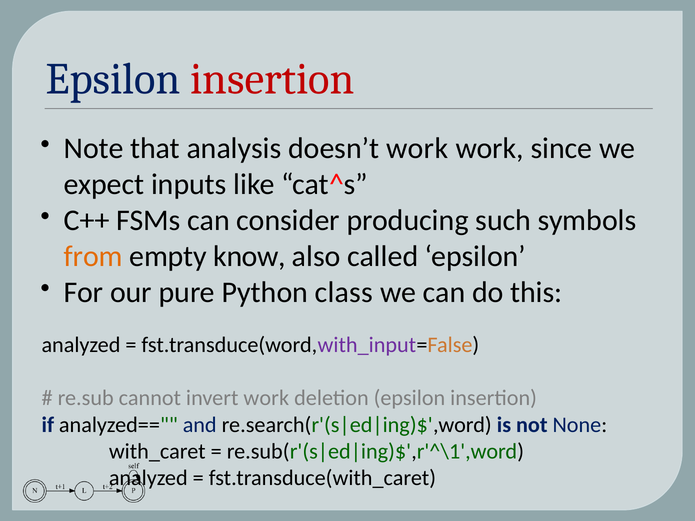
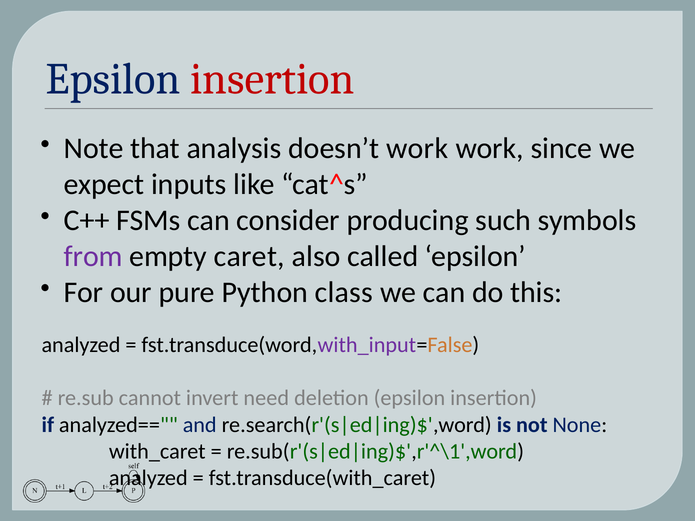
from colour: orange -> purple (93, 256)
know: know -> caret (249, 256)
invert work: work -> need (266, 398)
